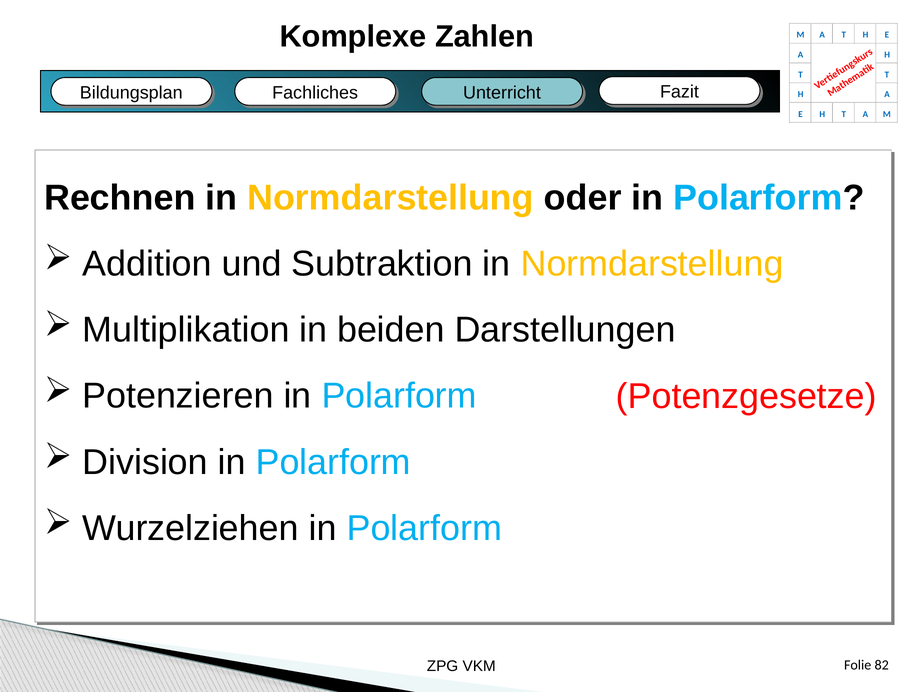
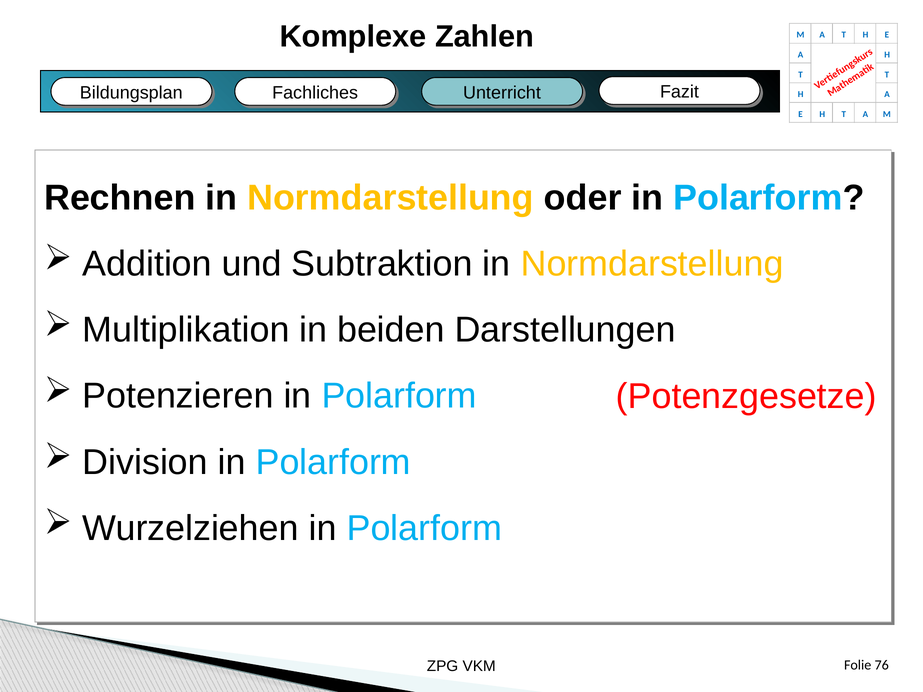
82: 82 -> 76 (882, 665)
